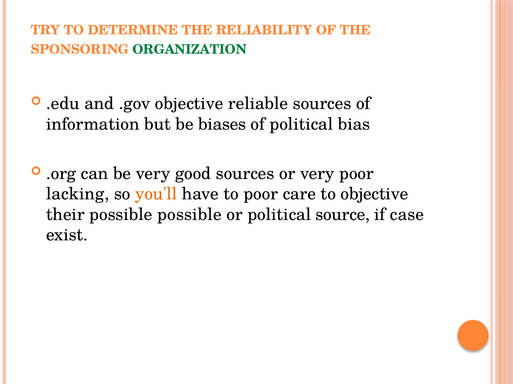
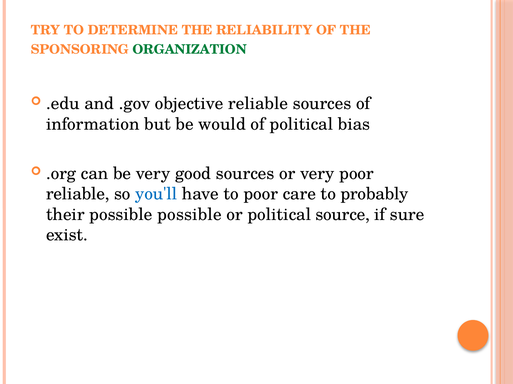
biases: biases -> would (222, 124)
lacking: lacking -> reliable (78, 194)
you'll colour: orange -> blue (156, 194)
to objective: objective -> probably (375, 194)
case: case -> sure (407, 215)
